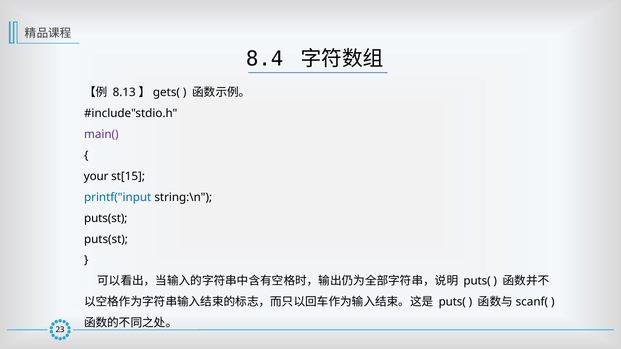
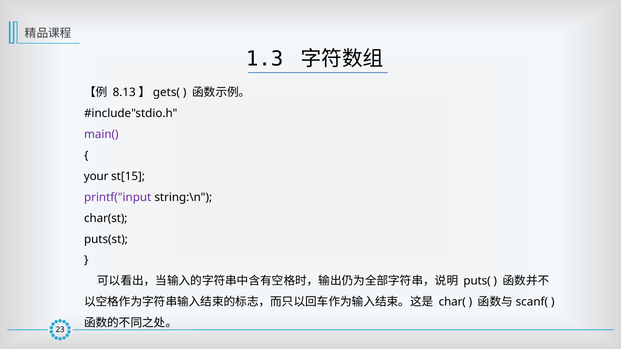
8.4: 8.4 -> 1.3 (265, 59)
printf("input colour: blue -> purple (118, 198)
puts(st: puts(st -> char(st (106, 218)
puts(: puts( -> char( (452, 302)
